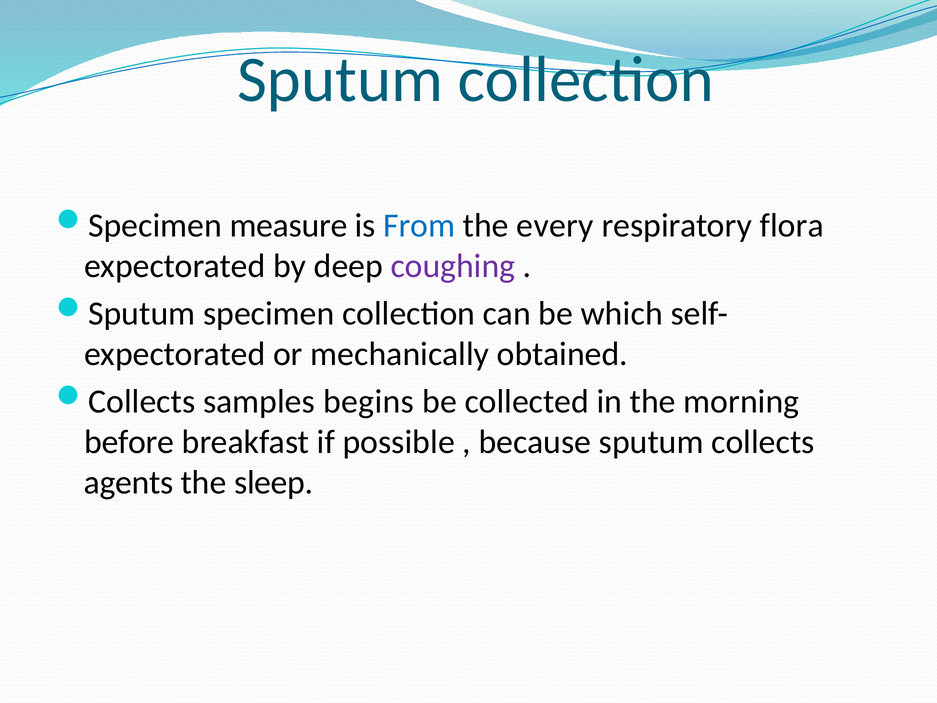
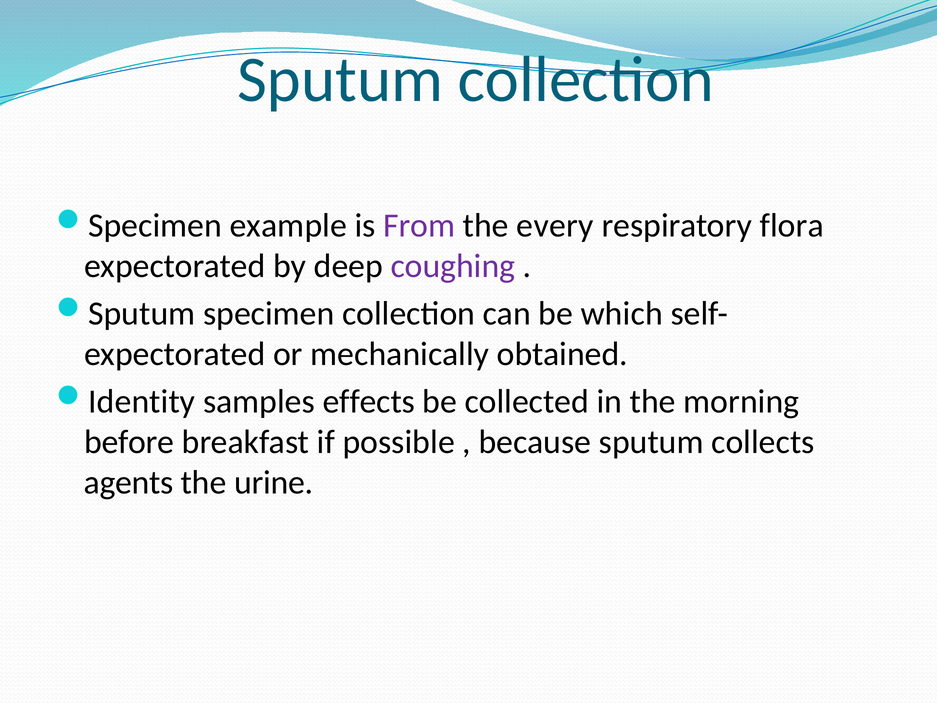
measure: measure -> example (288, 226)
From colour: blue -> purple (419, 226)
Collects: Collects -> Identity (142, 401)
begins: begins -> effects (369, 401)
sleep: sleep -> urine (274, 483)
